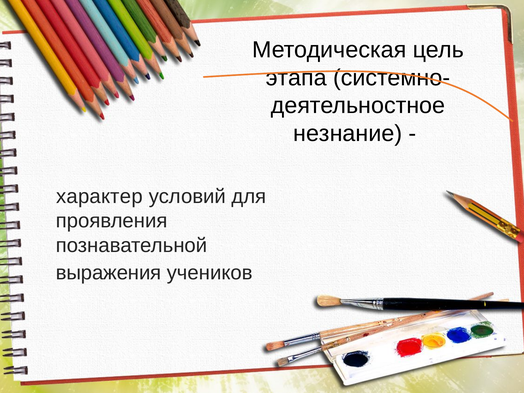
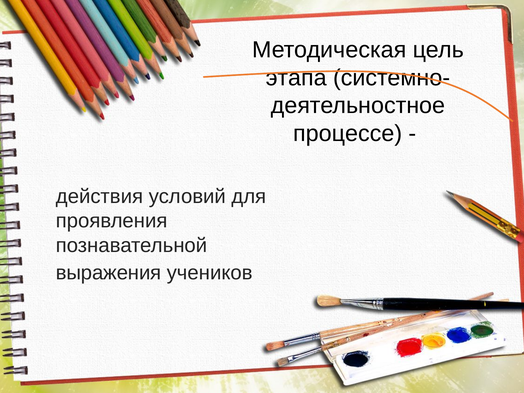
незнание: незнание -> процессе (348, 134)
характер: характер -> действия (100, 196)
